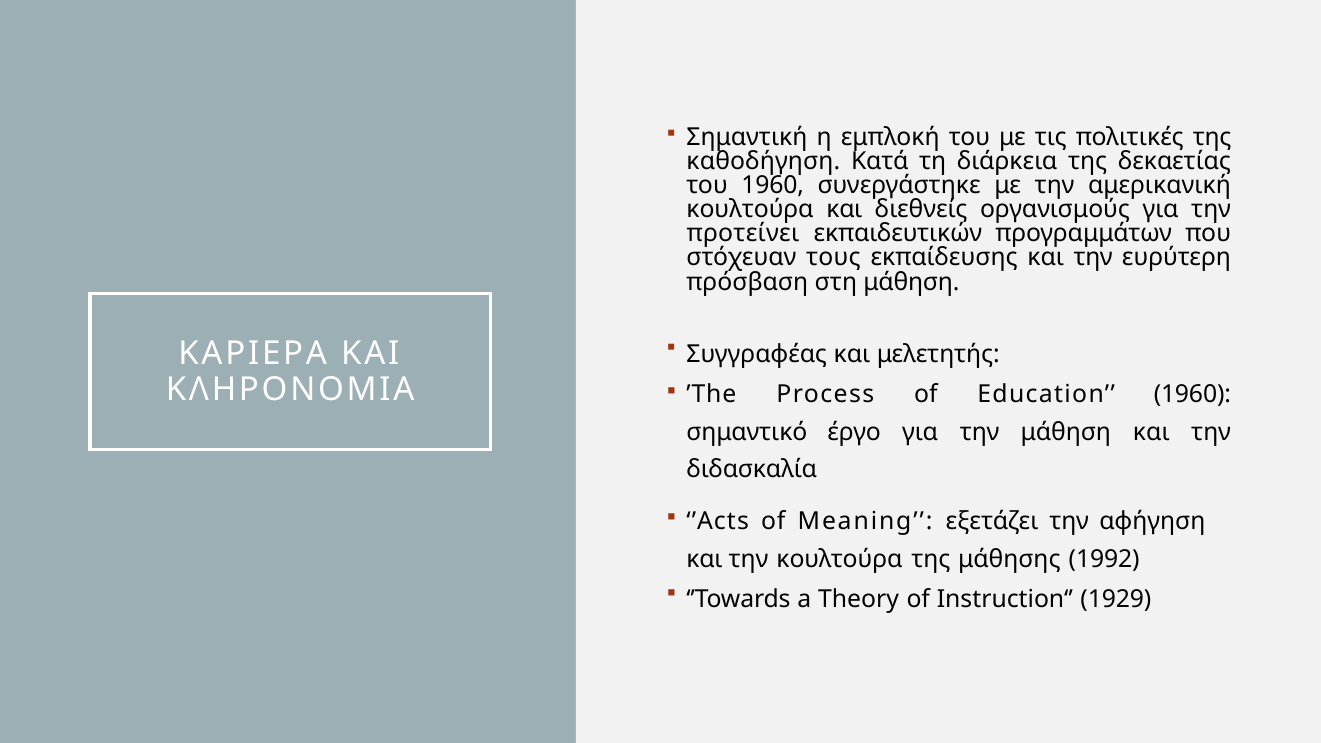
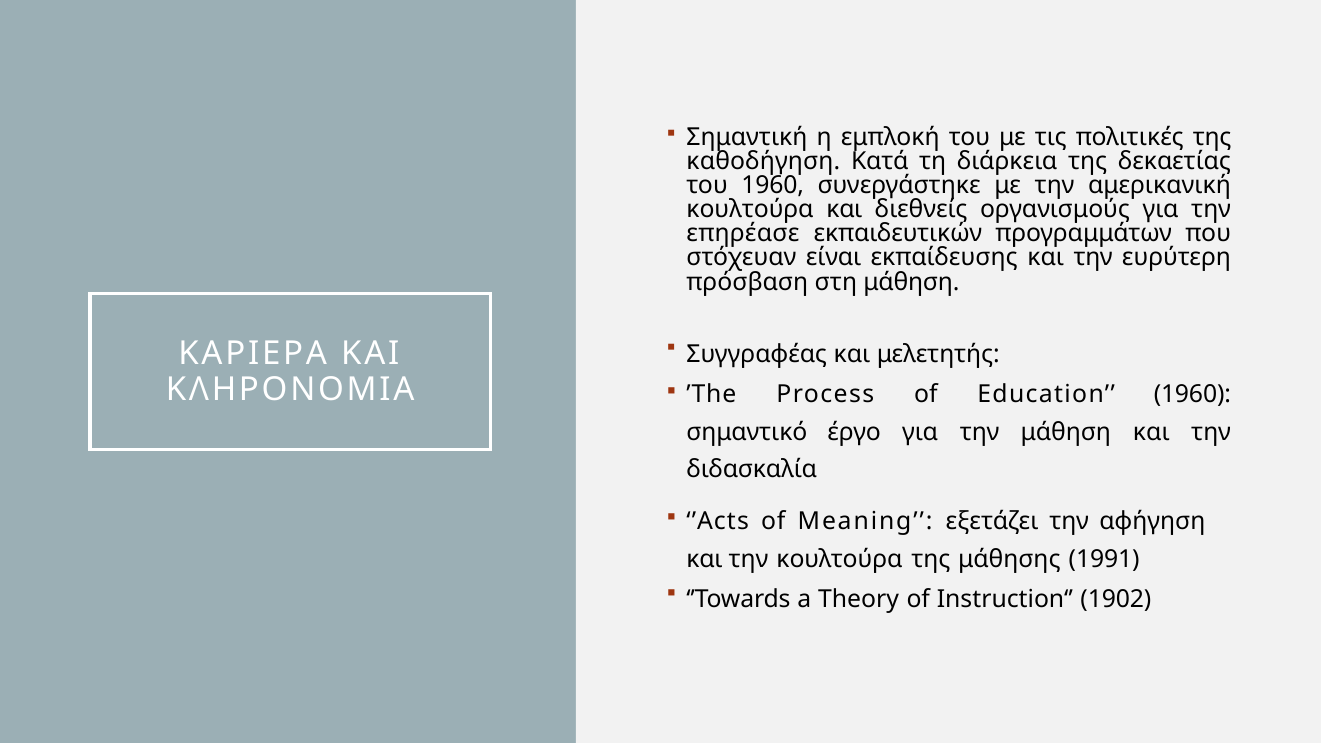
προτείνει: προτείνει -> επηρέασε (743, 234)
τους: τους -> είναι (834, 258)
1992: 1992 -> 1991 (1104, 560)
1929: 1929 -> 1902 (1116, 600)
